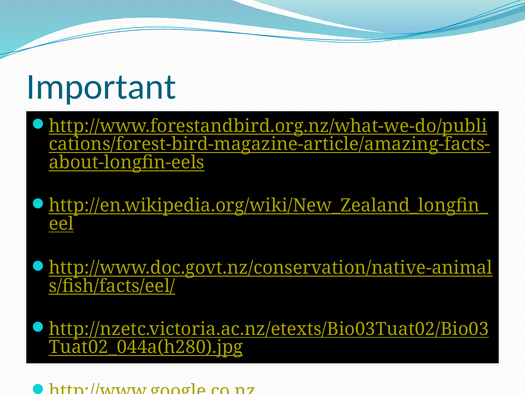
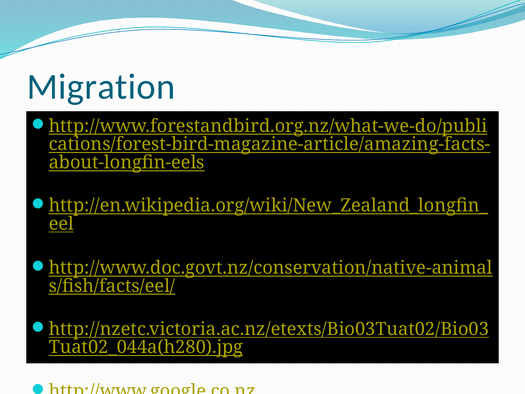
Important: Important -> Migration (101, 87)
